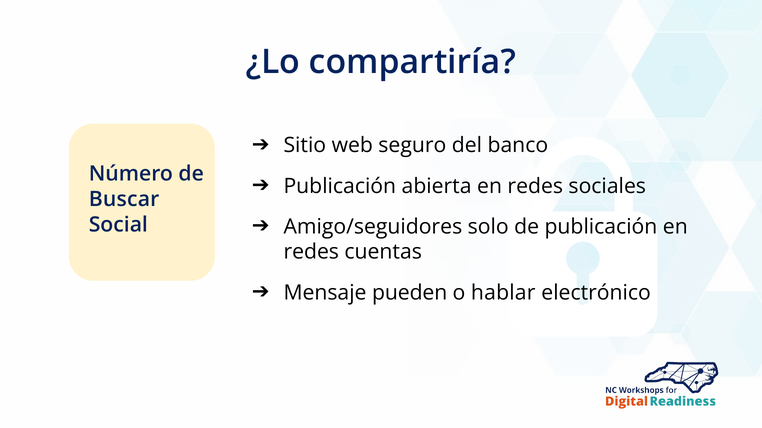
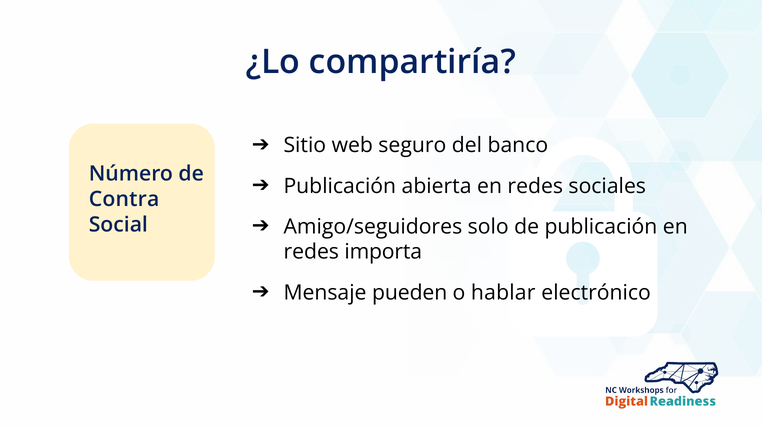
Buscar: Buscar -> Contra (124, 200)
cuentas: cuentas -> importa (383, 252)
